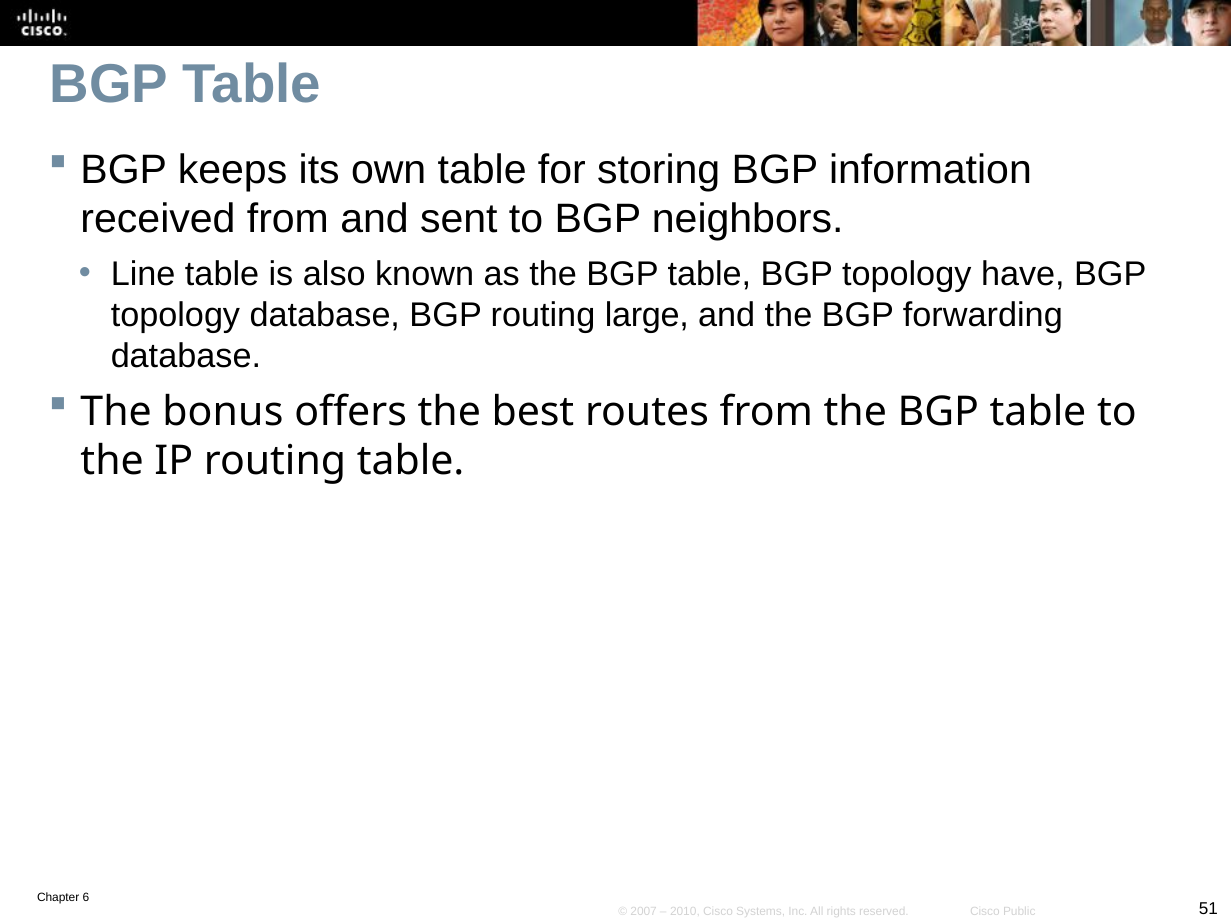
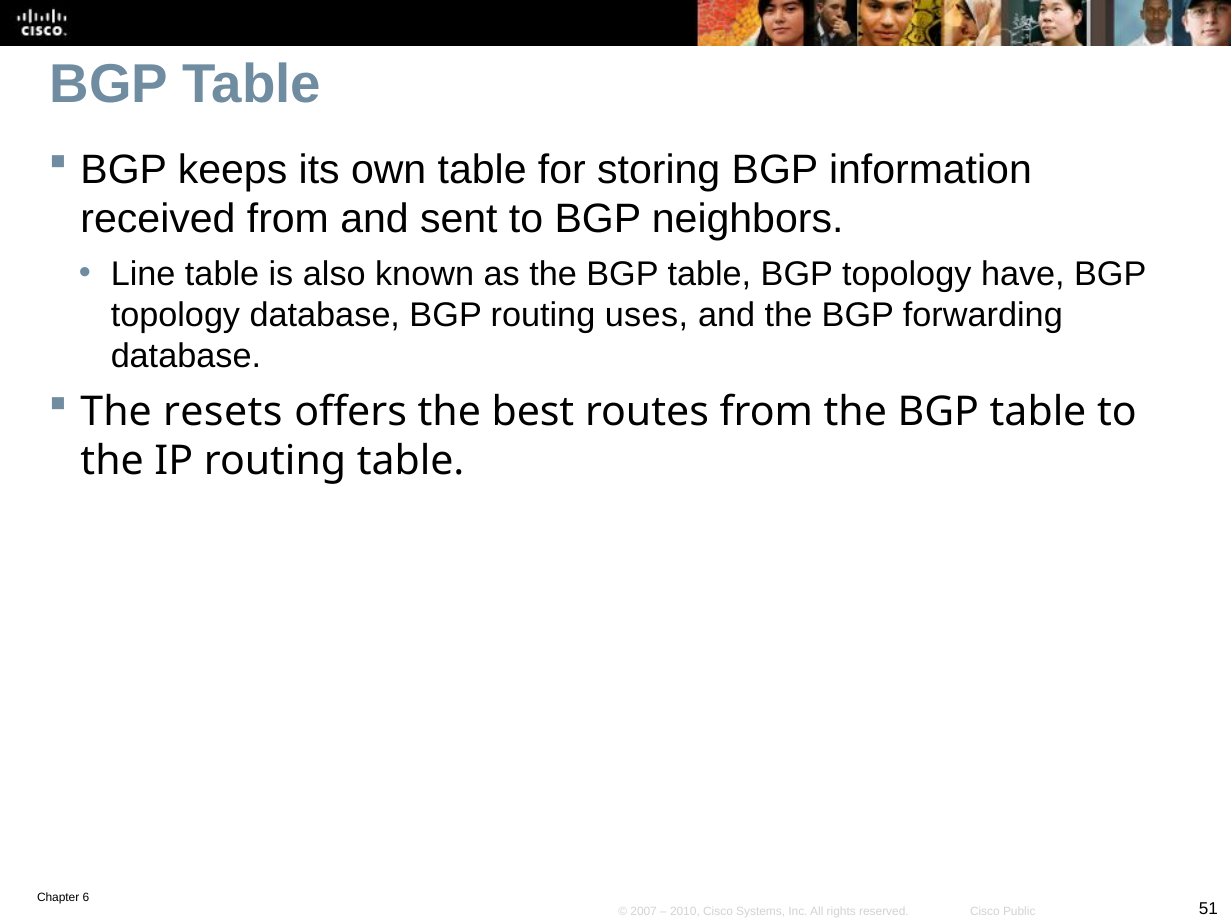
large: large -> uses (646, 315)
bonus: bonus -> resets (223, 412)
